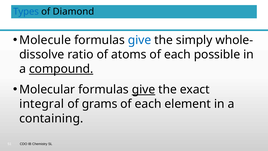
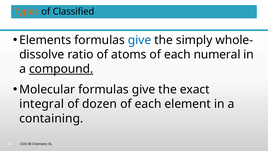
Types colour: blue -> orange (26, 12)
Diamond: Diamond -> Classified (73, 12)
Molecule: Molecule -> Elements (45, 40)
possible: possible -> numeral (217, 55)
give underline: present -> none (144, 89)
grams: grams -> dozen (100, 104)
